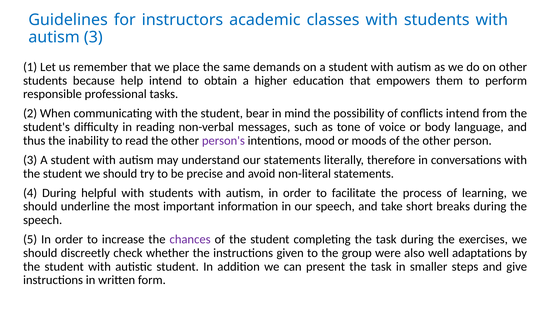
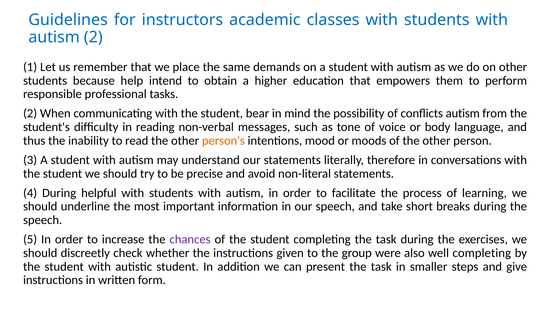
autism 3: 3 -> 2 (93, 37)
conflicts intend: intend -> autism (463, 114)
person's colour: purple -> orange (223, 141)
well adaptations: adaptations -> completing (482, 253)
